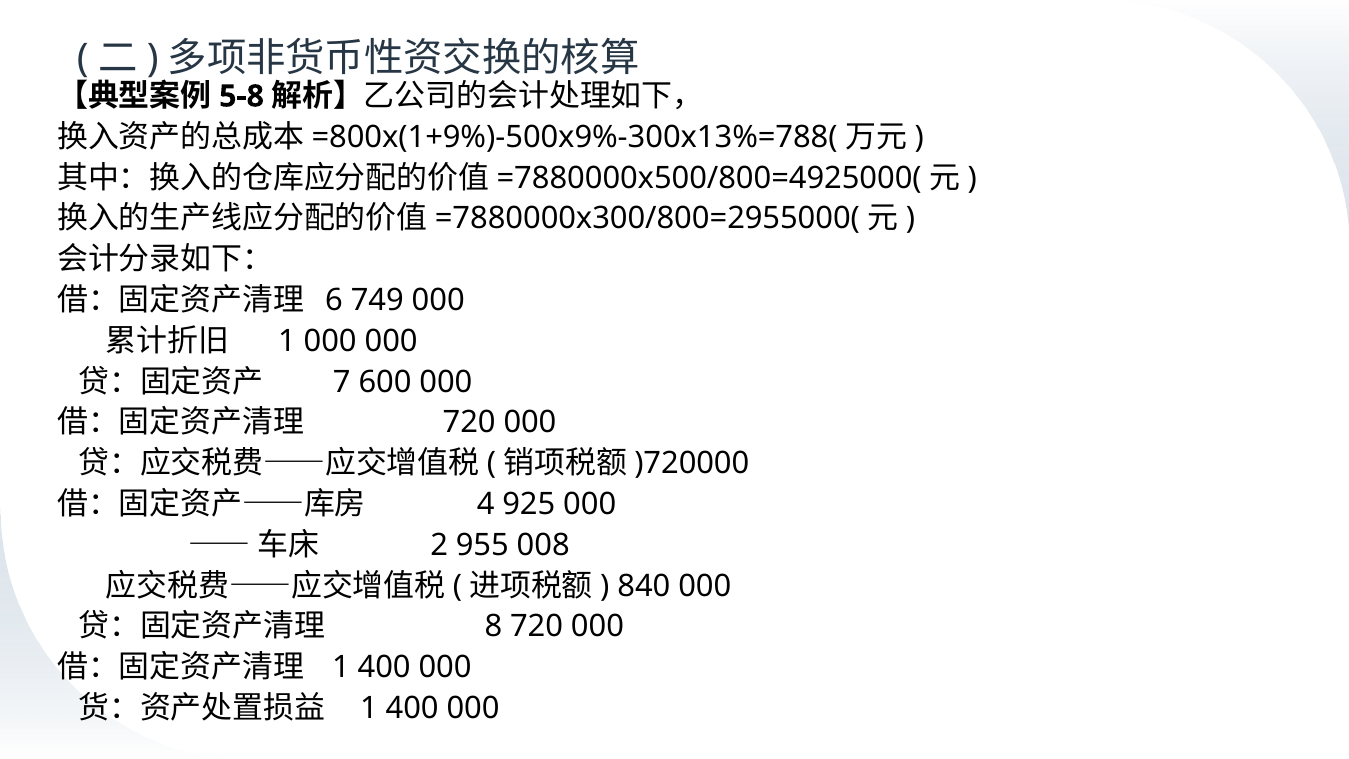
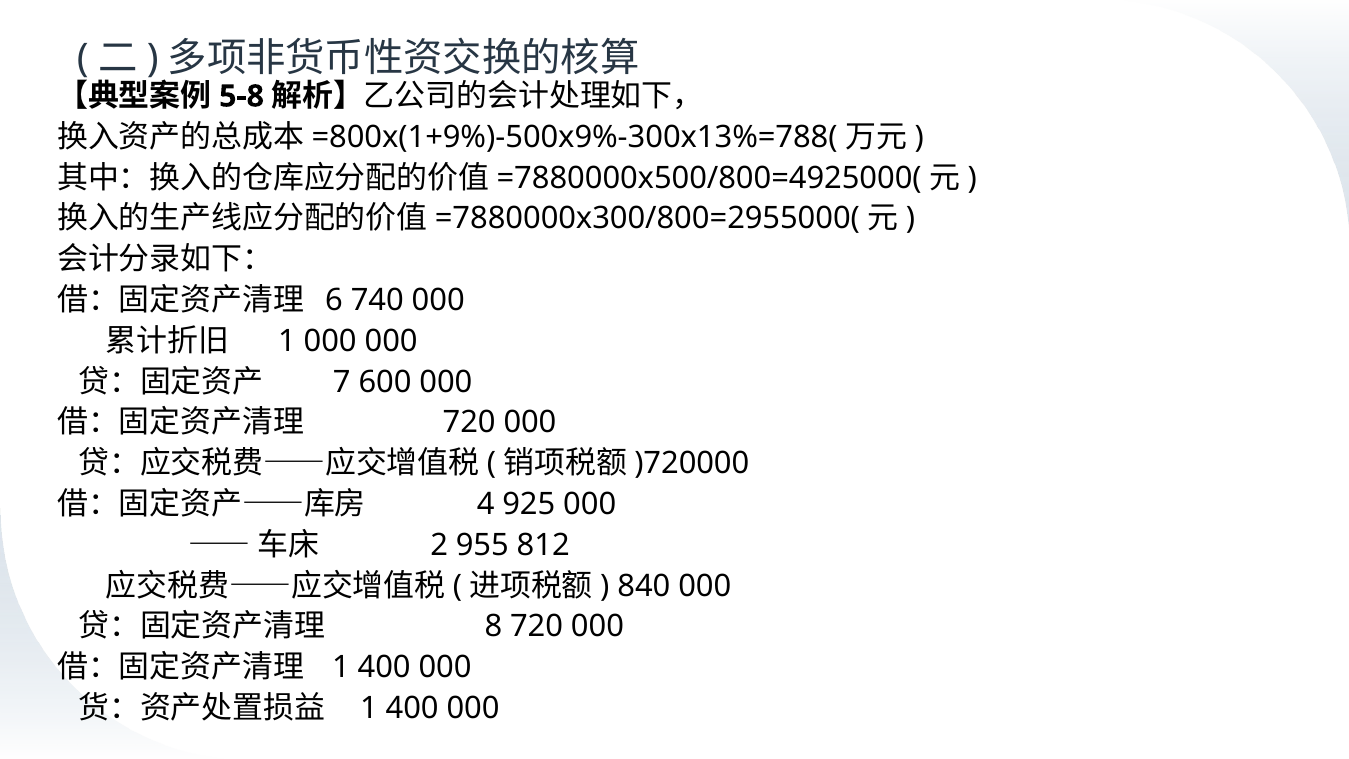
749: 749 -> 740 (377, 300)
008: 008 -> 812 (543, 545)
